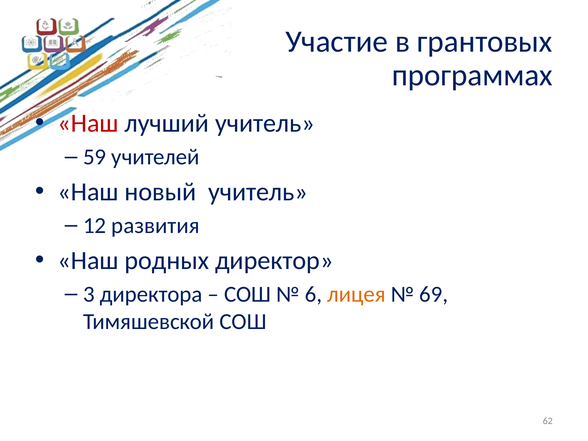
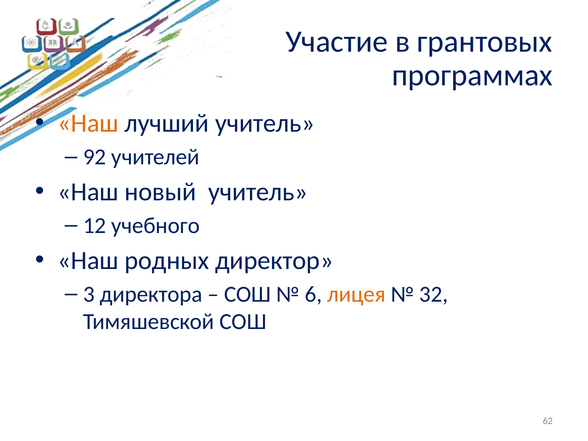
Наш colour: red -> orange (88, 123)
59: 59 -> 92 (95, 157)
развития: развития -> учебного (156, 226)
69: 69 -> 32 (434, 294)
